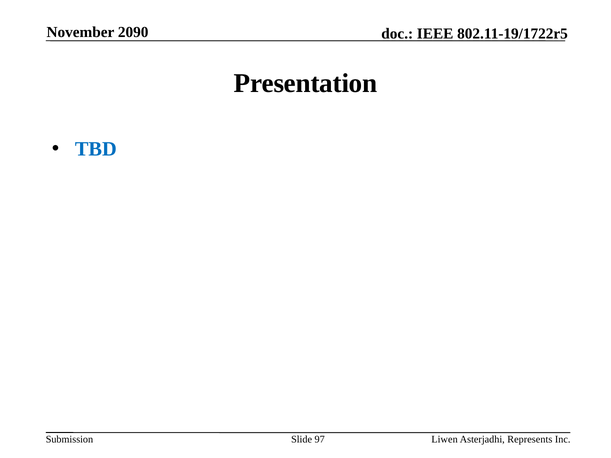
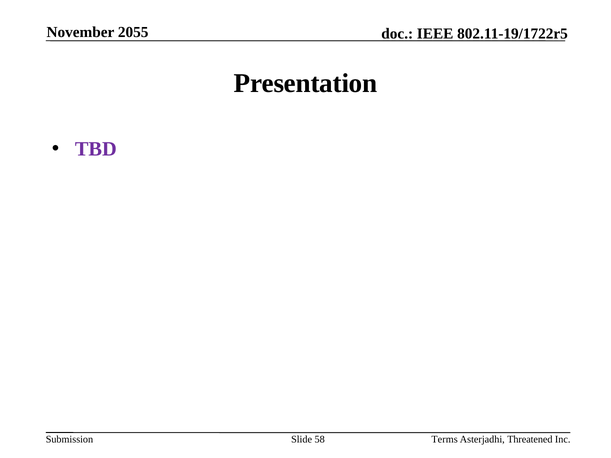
2090: 2090 -> 2055 (133, 32)
TBD colour: blue -> purple (96, 149)
97: 97 -> 58 (320, 439)
Liwen: Liwen -> Terms (445, 439)
Represents: Represents -> Threatened (530, 439)
